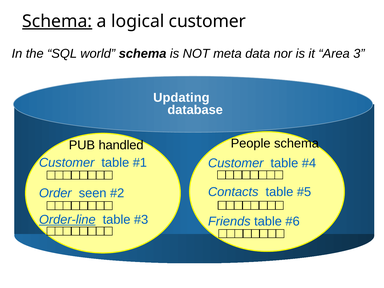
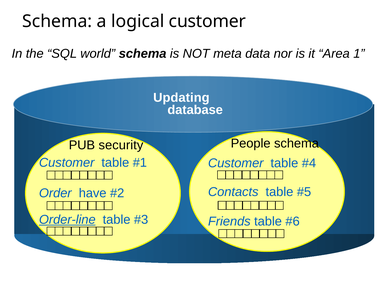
Schema underline: present -> none (57, 21)
3: 3 -> 1 (359, 54)
handled: handled -> security (121, 145)
seen: seen -> have (93, 193)
